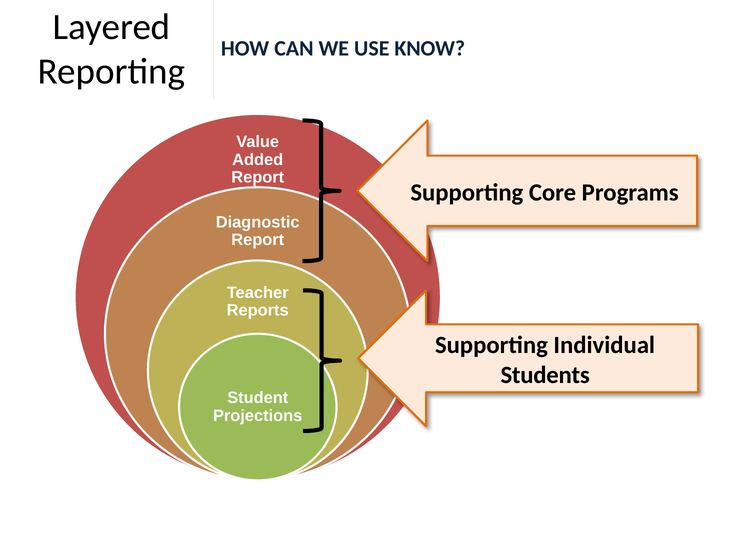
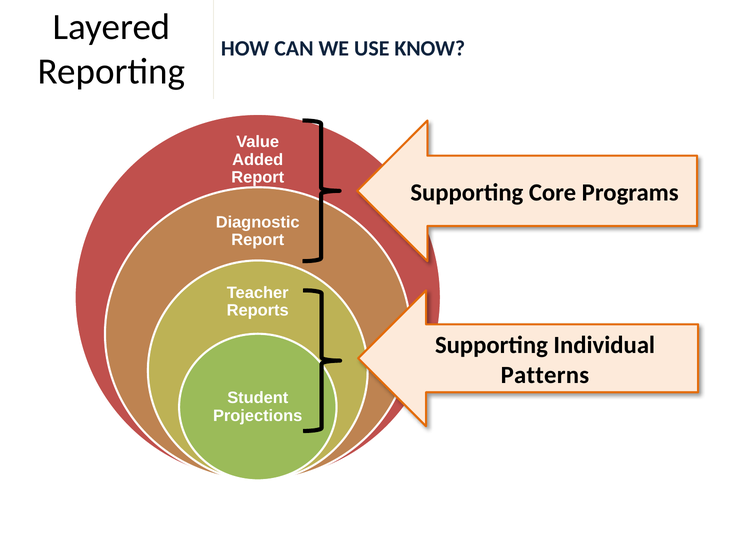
Students: Students -> Patterns (545, 375)
